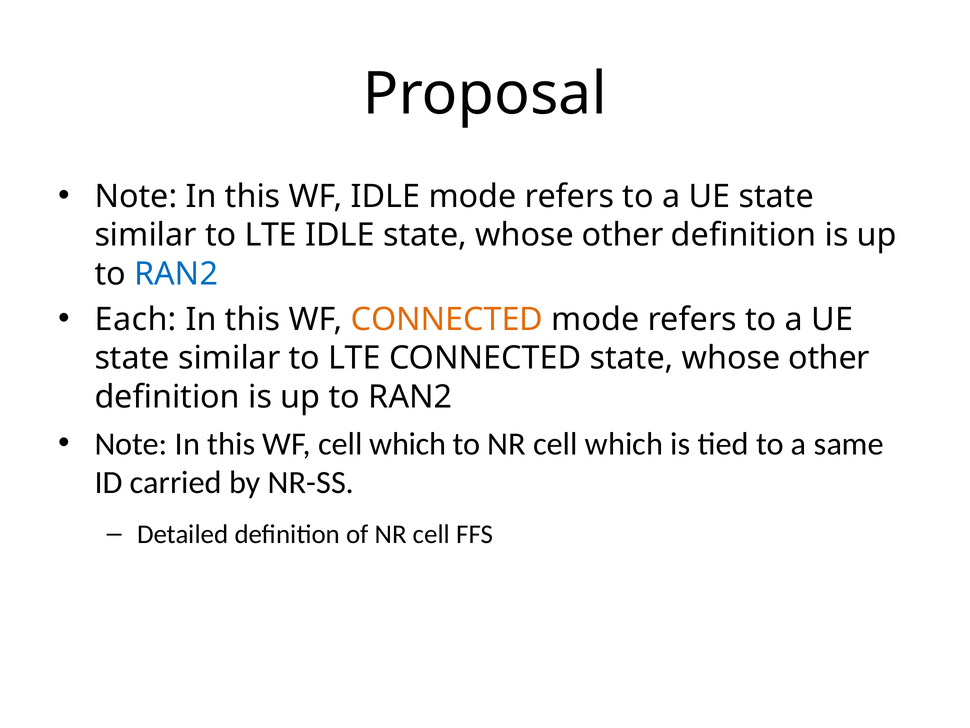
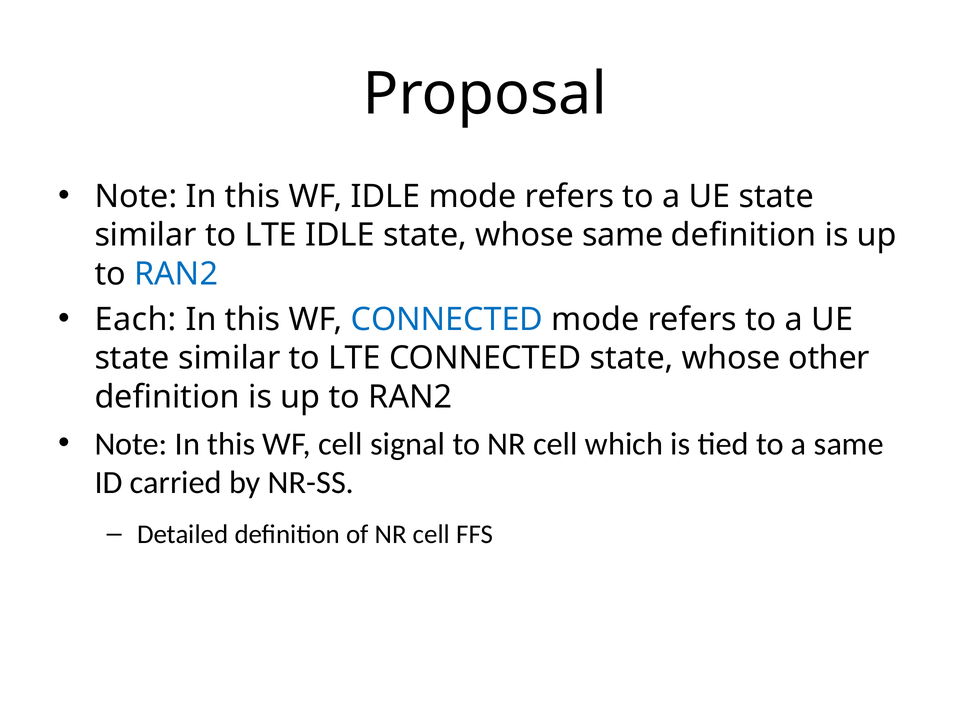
IDLE state whose other: other -> same (623, 235)
CONNECTED colour: orange -> blue (447, 319)
WF cell which: which -> signal (408, 444)
